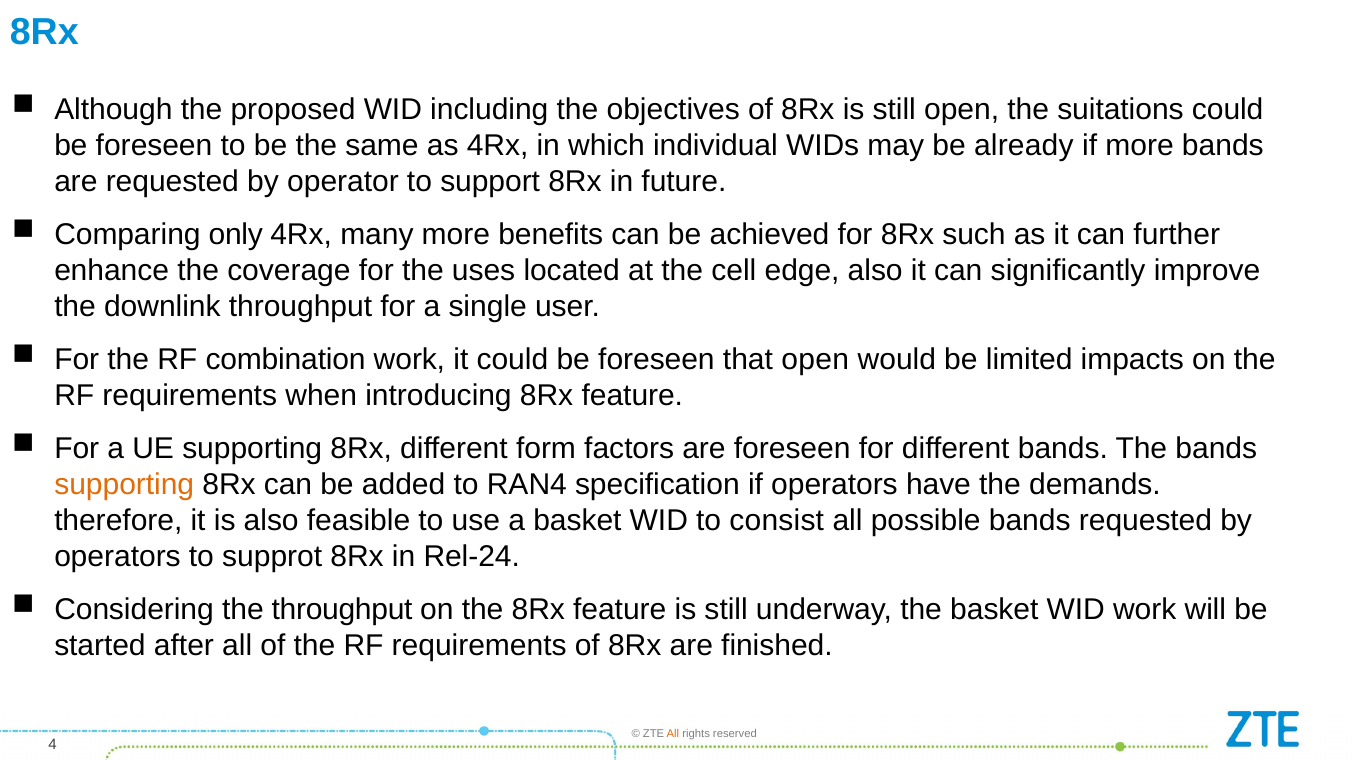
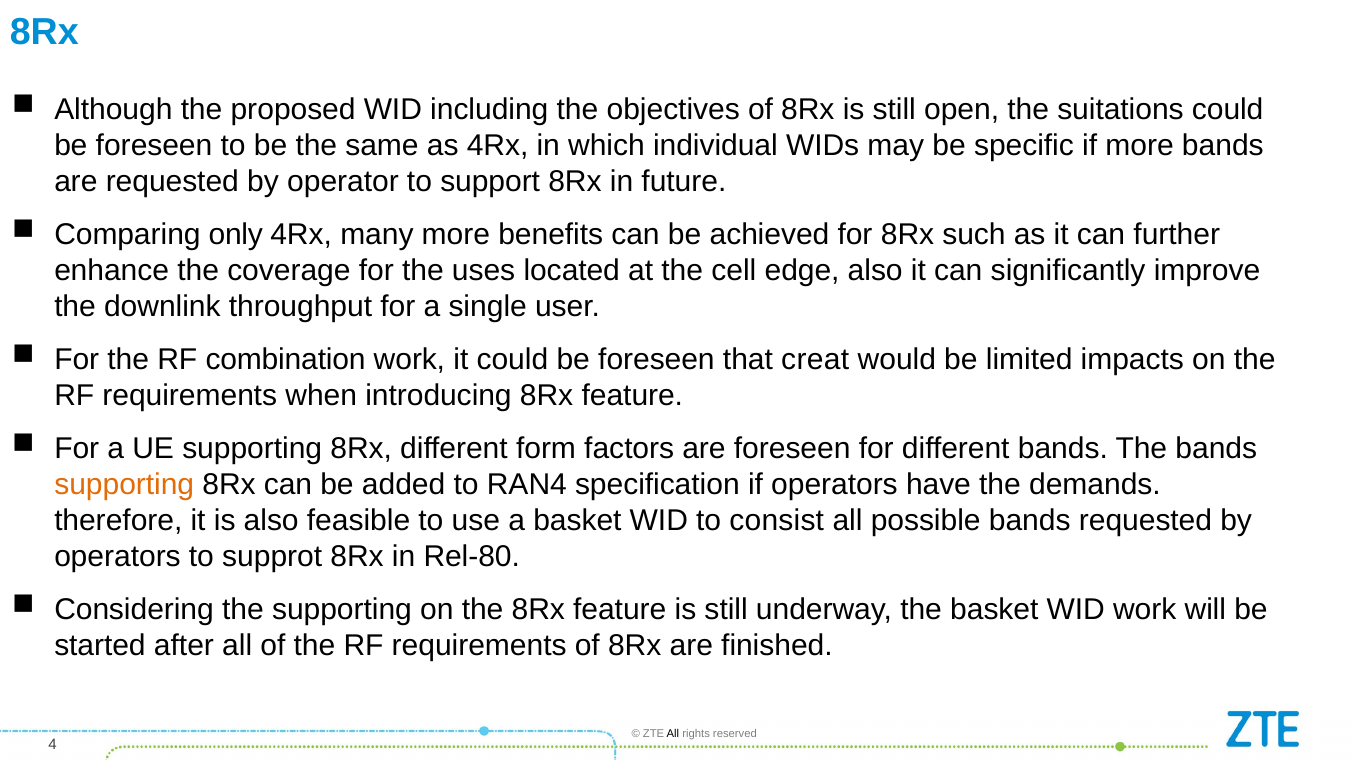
already: already -> specific (1024, 146)
that open: open -> creat (815, 360)
Rel-24: Rel-24 -> Rel-80 (472, 557)
the throughput: throughput -> supporting (342, 610)
All colour: orange -> black (673, 734)
